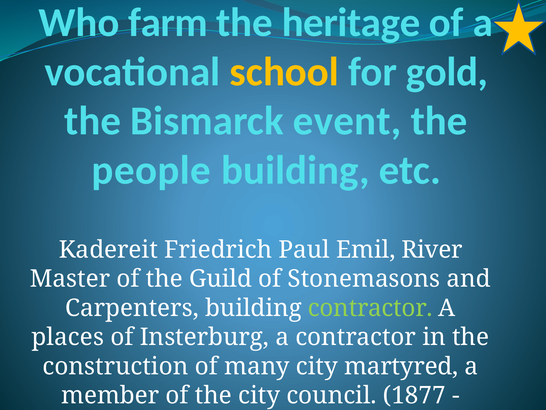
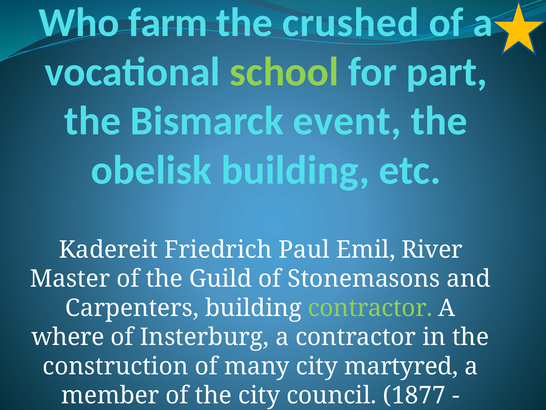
heritage: heritage -> crushed (351, 23)
school colour: yellow -> light green (284, 72)
gold: gold -> part (447, 72)
people: people -> obelisk (151, 170)
places: places -> where (68, 337)
